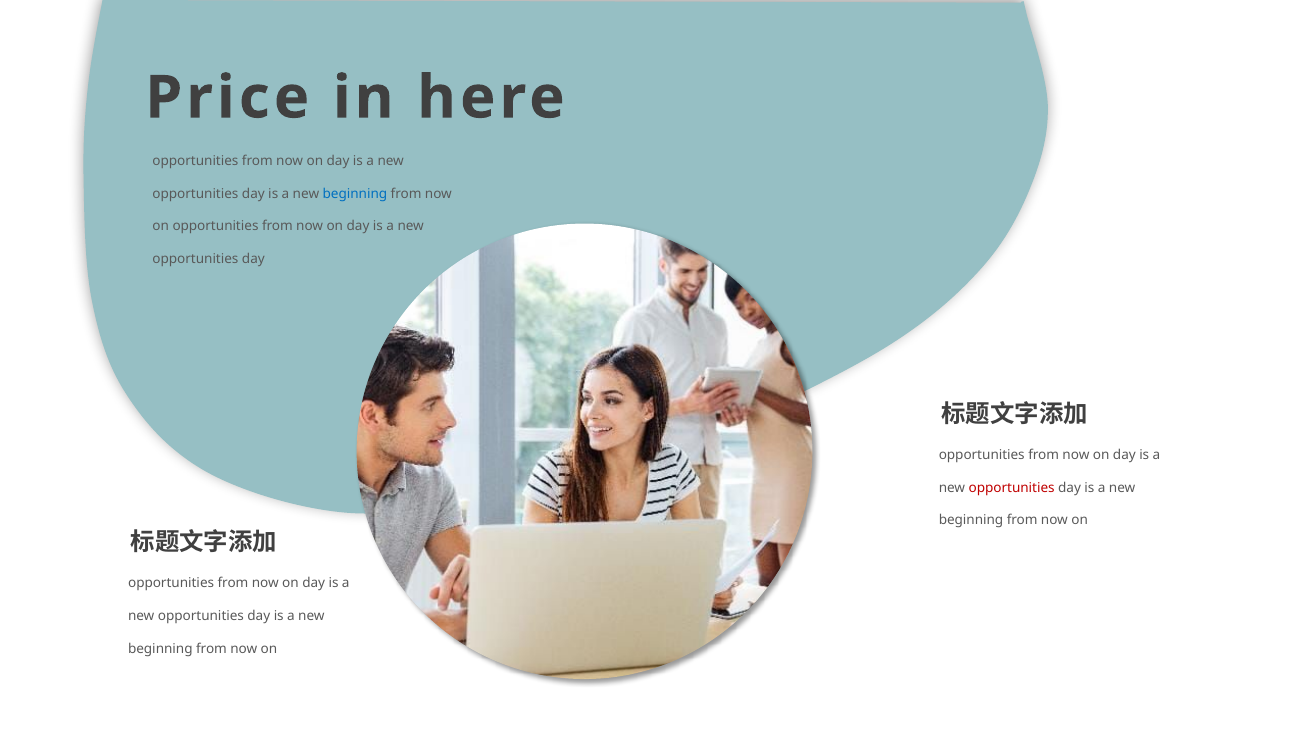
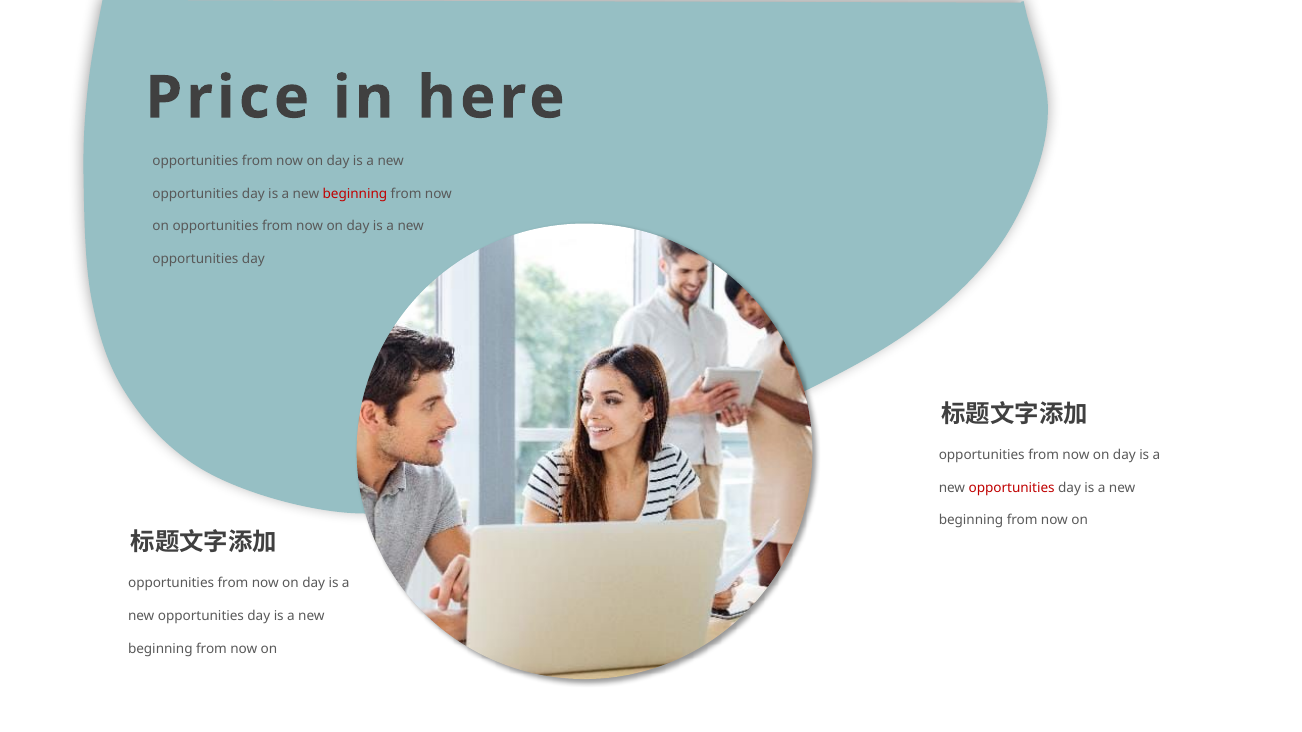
beginning colour: blue -> red (355, 194)
